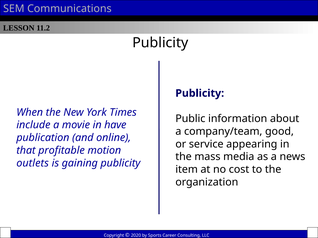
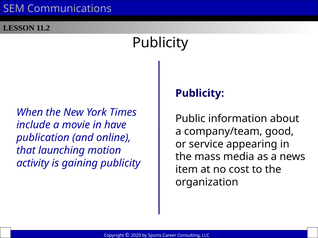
profitable: profitable -> launching (62, 151)
outlets: outlets -> activity (33, 163)
